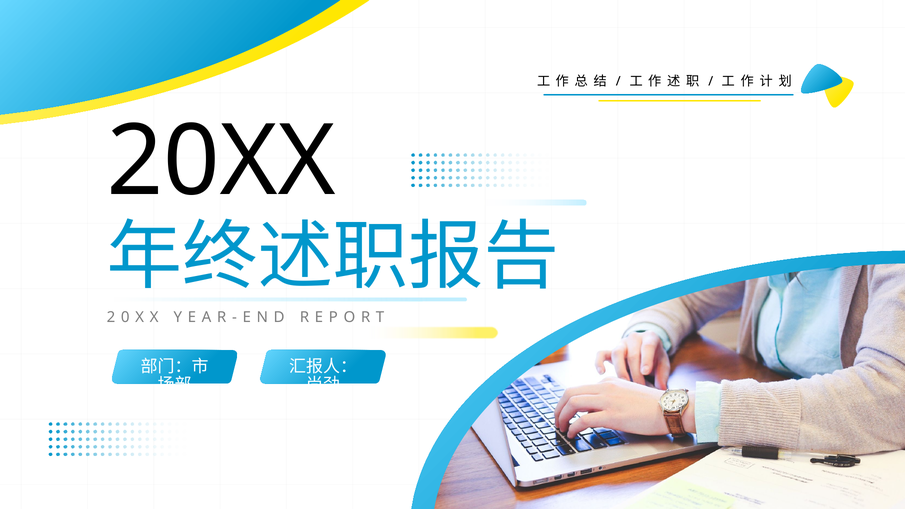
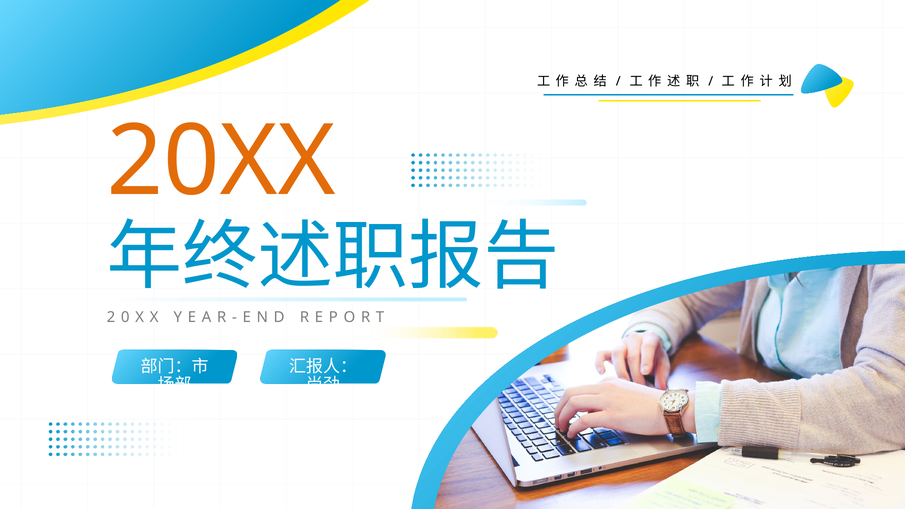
20XX colour: black -> orange (221, 161)
